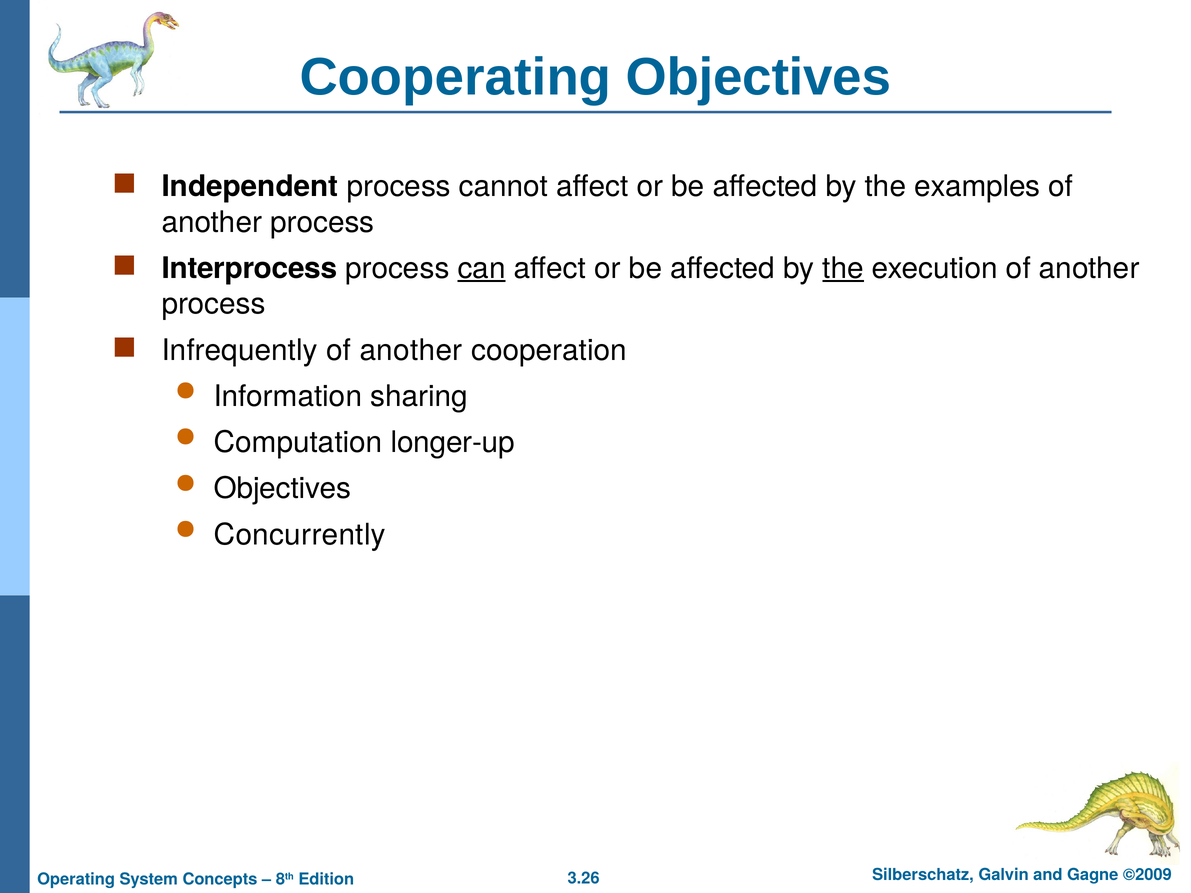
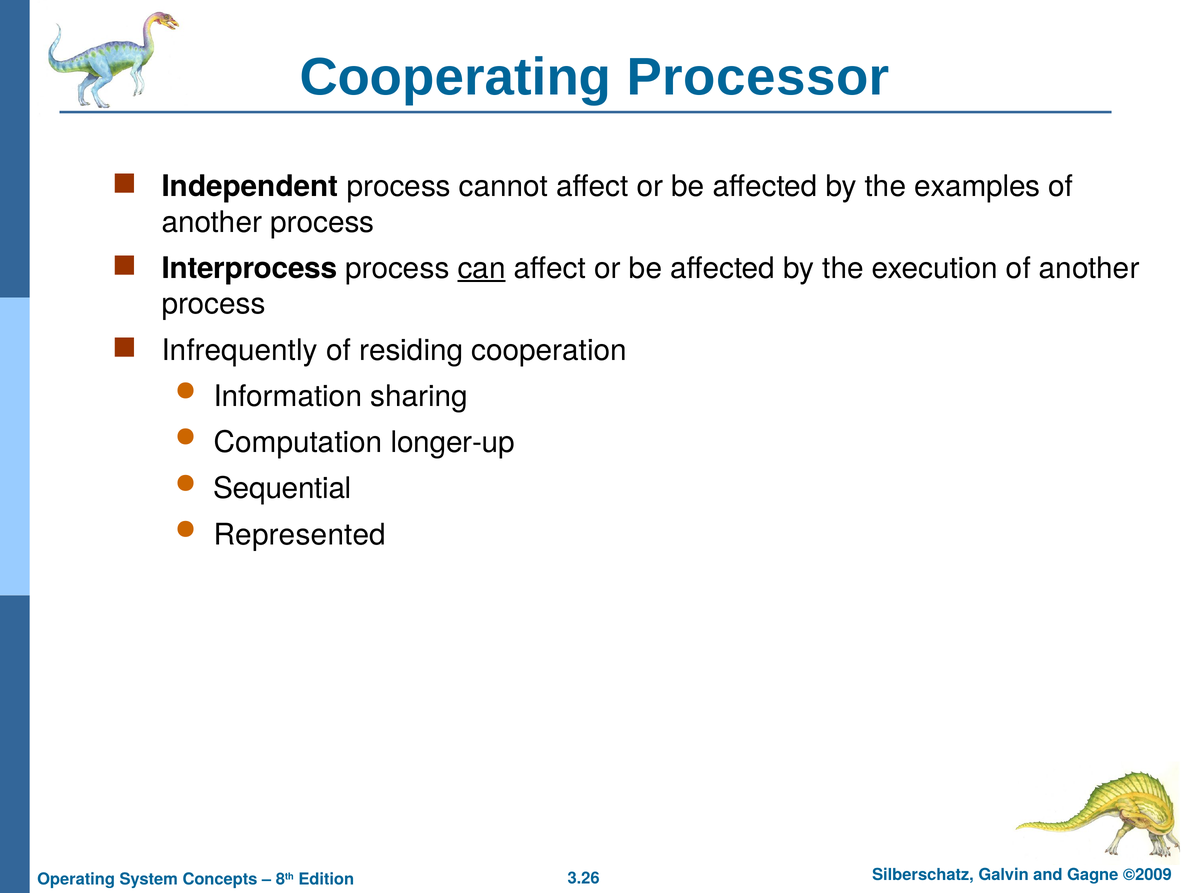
Cooperating Objectives: Objectives -> Processor (758, 77)
the underline: present -> none (843, 268)
another: another -> residing (411, 350)
Objectives: Objectives -> Sequential (282, 489)
Concurrently: Concurrently -> Represented (300, 535)
